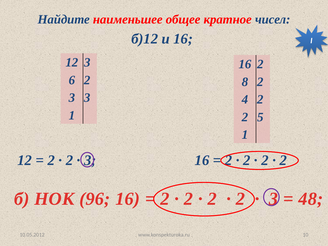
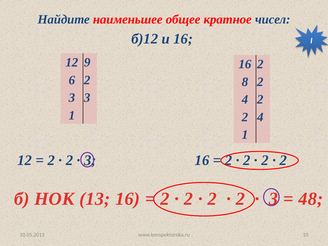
12 3: 3 -> 9 (87, 63)
5: 5 -> 4 (260, 117)
96: 96 -> 13 (95, 199)
